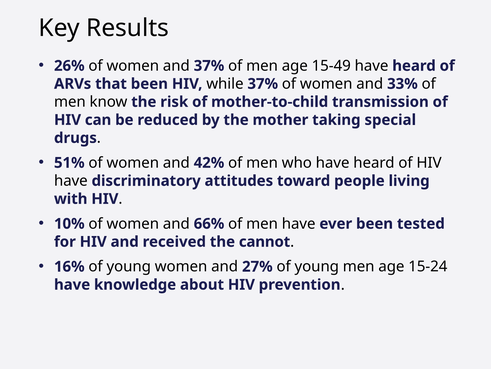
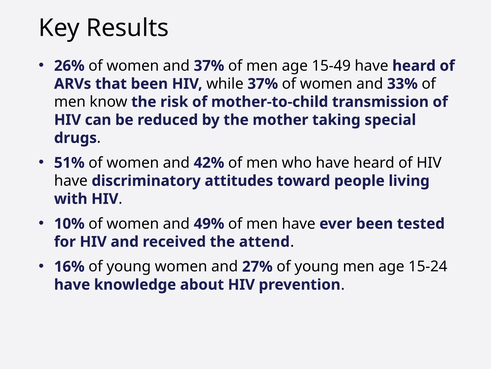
66%: 66% -> 49% (209, 223)
cannot: cannot -> attend (264, 241)
